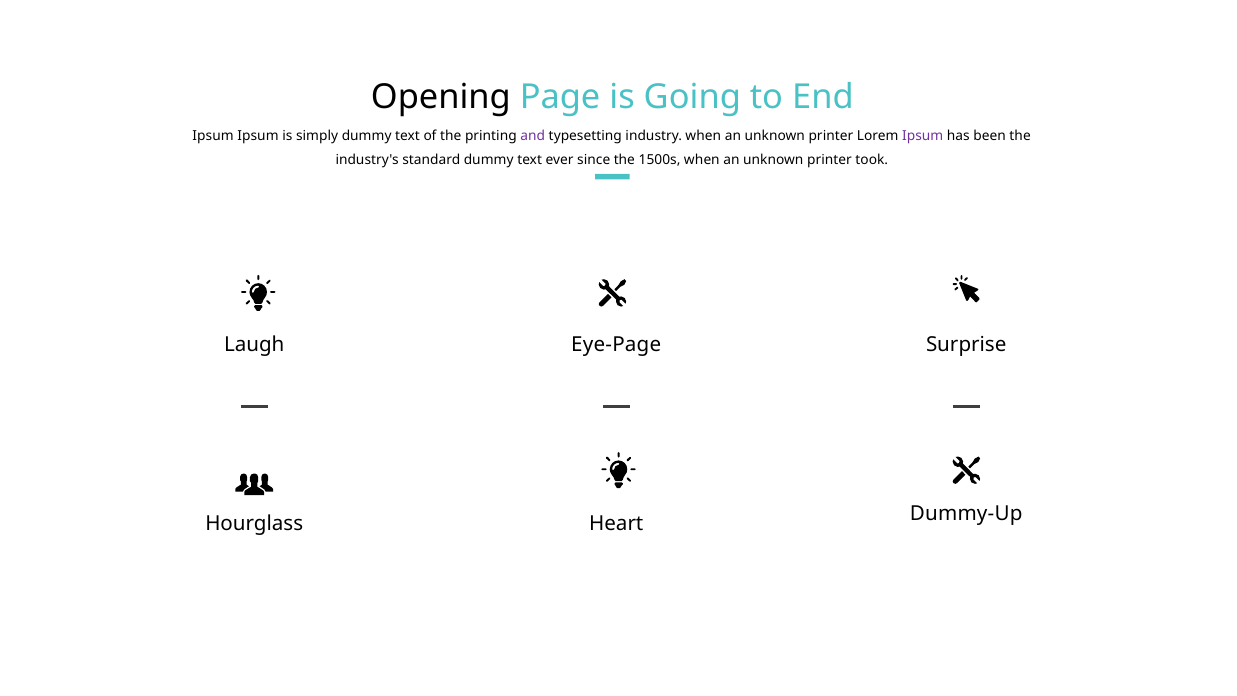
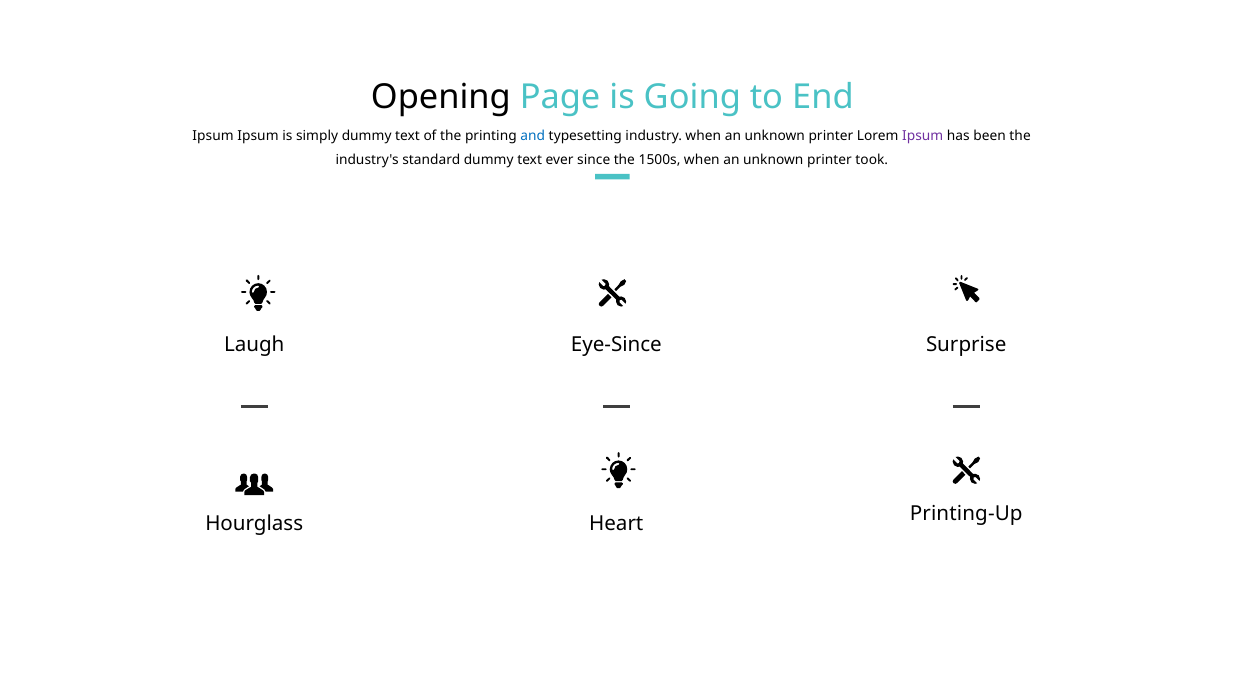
and colour: purple -> blue (533, 136)
Eye-Page: Eye-Page -> Eye-Since (616, 344)
Dummy-Up: Dummy-Up -> Printing-Up (966, 513)
